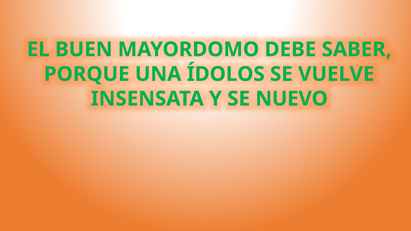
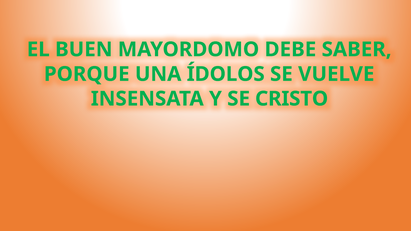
NUEVO: NUEVO -> CRISTO (292, 99)
